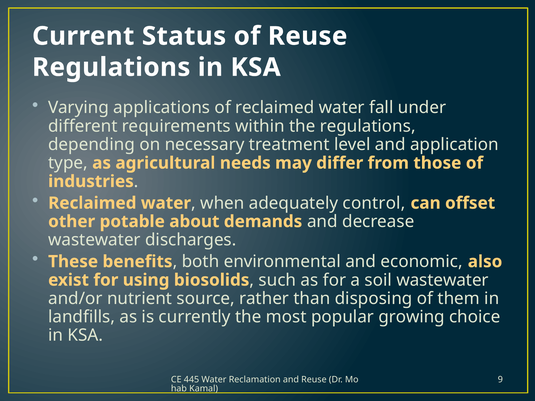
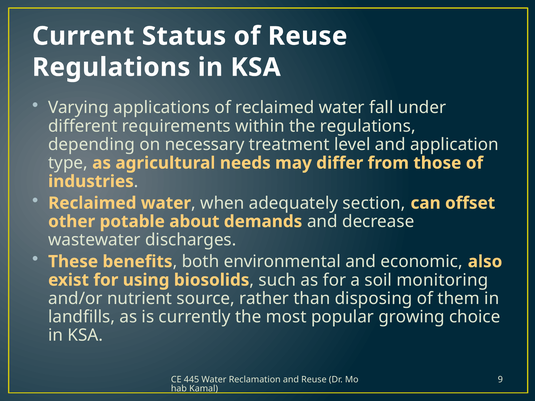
control: control -> section (374, 203)
soil wastewater: wastewater -> monitoring (442, 280)
